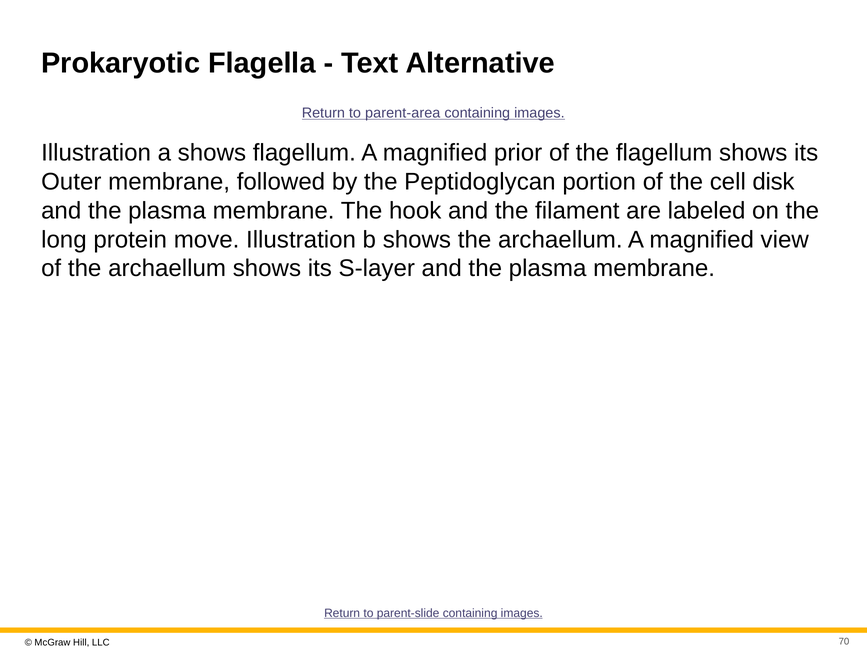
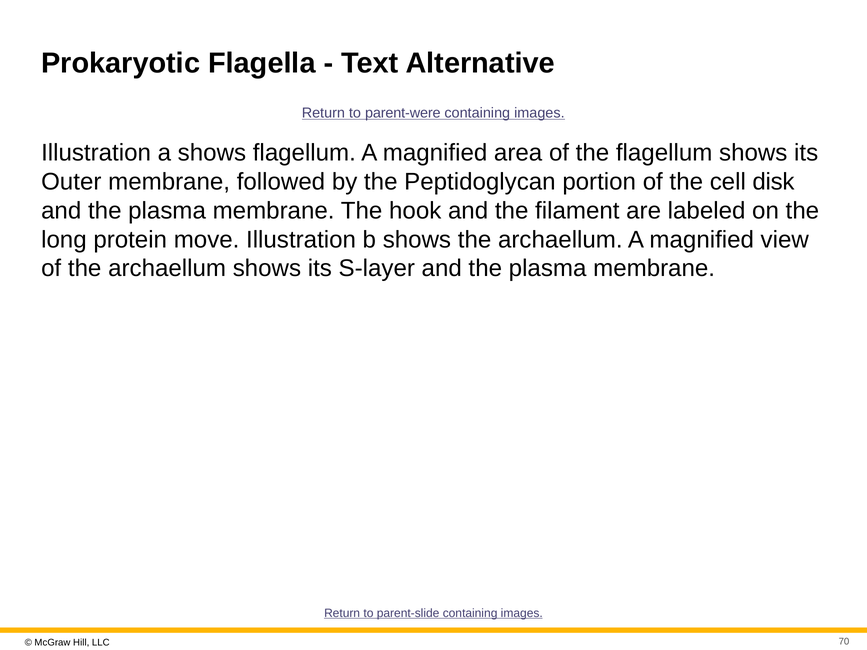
parent-area: parent-area -> parent-were (403, 113)
prior: prior -> area (518, 153)
